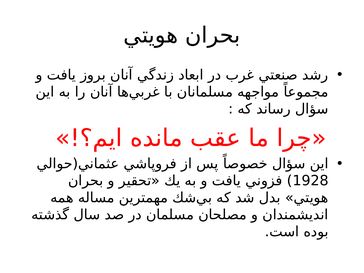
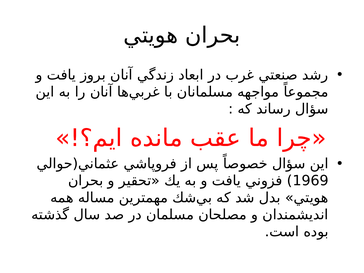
1928: 1928 -> 1969 (311, 181)
